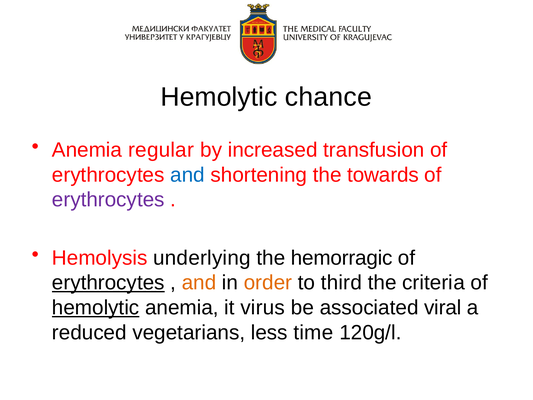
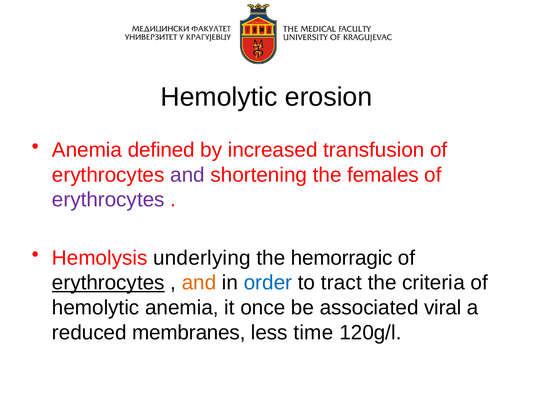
chance: chance -> erosion (329, 97)
regular: regular -> defined (161, 150)
and colour: blue -> purple (188, 175)
towards: towards -> females (383, 175)
order colour: orange -> blue (268, 283)
third: third -> tract (341, 283)
hemolytic underline: present -> none (96, 308)
virus: virus -> once (263, 308)
vegetarians: vegetarians -> membranes (189, 332)
